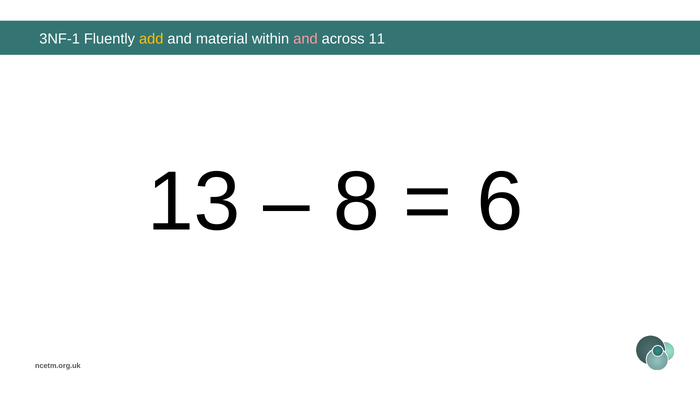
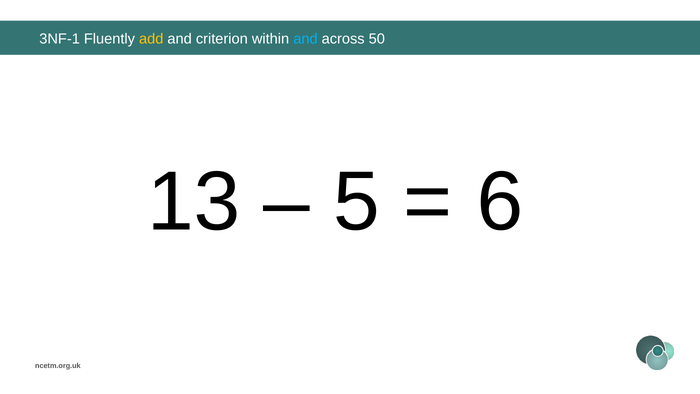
material: material -> criterion (222, 39)
and colour: pink -> light blue (305, 39)
11: 11 -> 50 (377, 39)
8: 8 -> 5 (357, 202)
